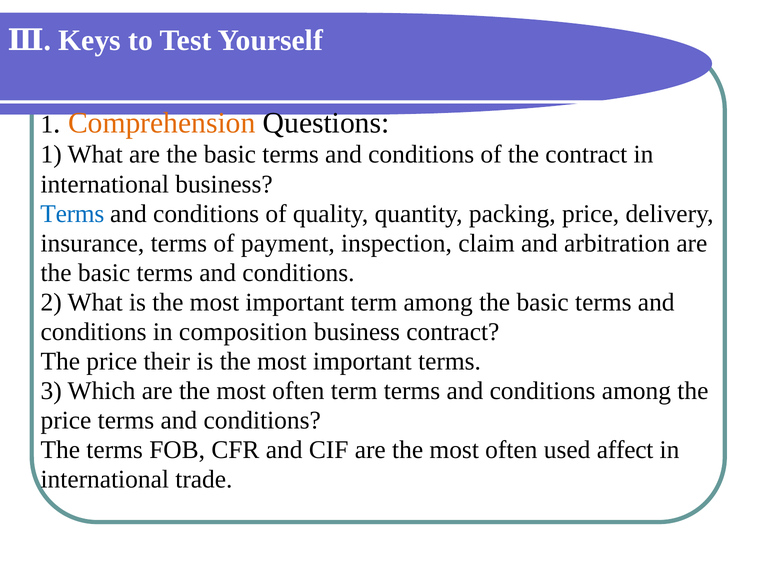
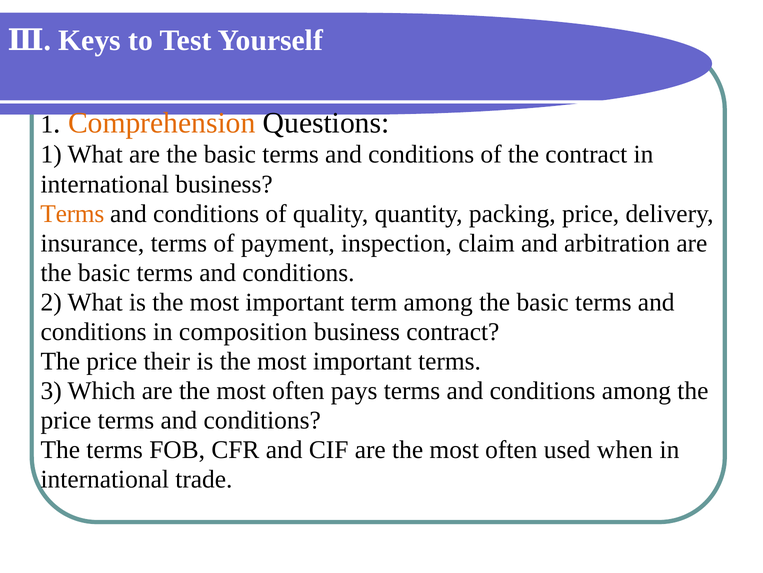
Terms colour: blue -> orange (72, 213)
often term: term -> pays (354, 390)
affect: affect -> when (625, 449)
